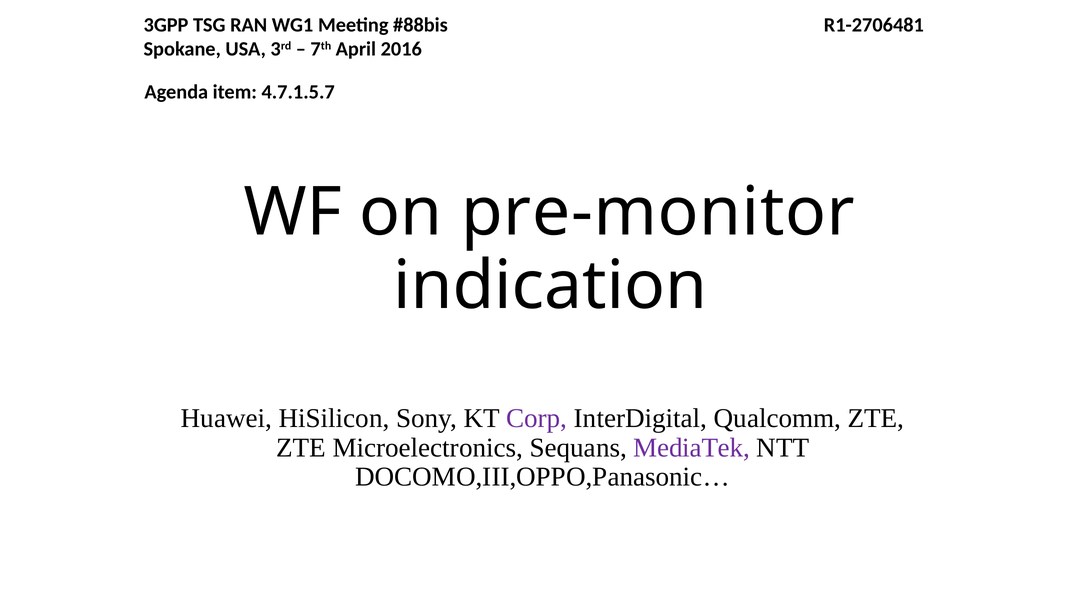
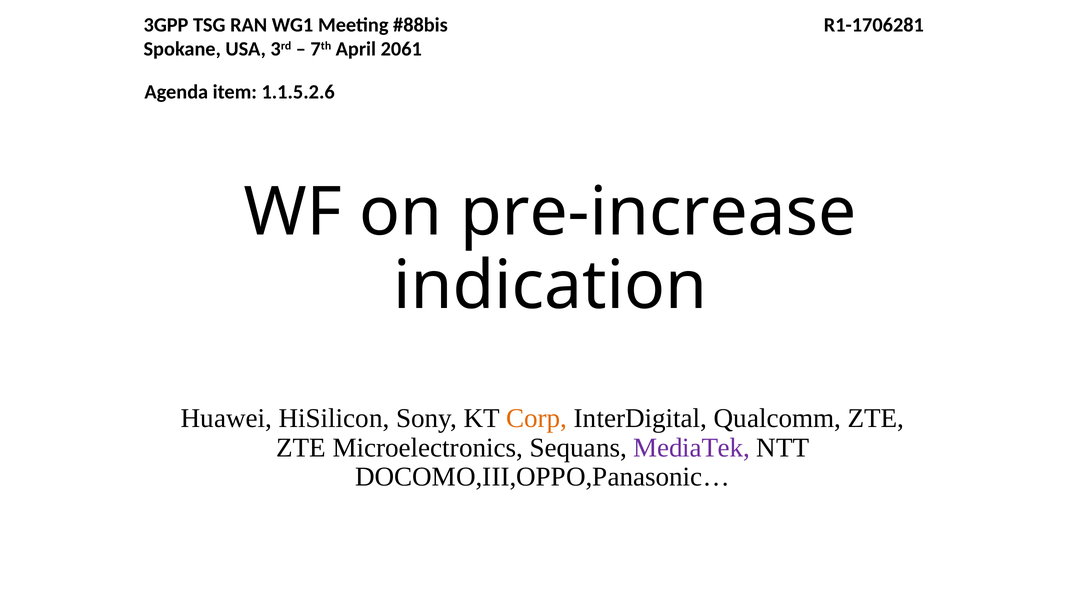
R1-2706481: R1-2706481 -> R1-1706281 (874, 25)
2016: 2016 -> 2061 (401, 49)
4.7.1.5.7: 4.7.1.5.7 -> 1.1.5.2.6 (298, 92)
pre-monitor: pre-monitor -> pre-increase (658, 213)
Corp colour: purple -> orange (537, 419)
